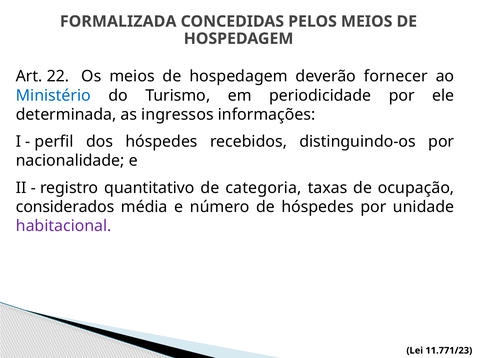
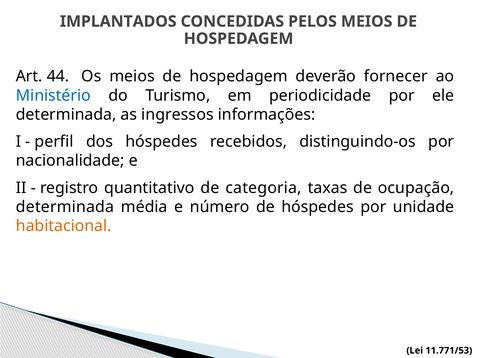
FORMALIZADA: FORMALIZADA -> IMPLANTADOS (118, 21)
22: 22 -> 44 (58, 76)
considerados: considerados -> determinada (65, 207)
habitacional colour: purple -> orange (64, 226)
11.771/23: 11.771/23 -> 11.771/53 (449, 350)
